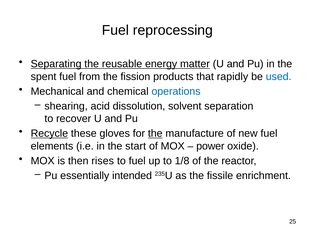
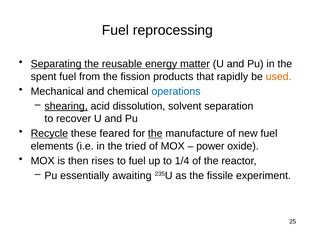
used colour: blue -> orange (279, 76)
shearing underline: none -> present (66, 106)
gloves: gloves -> feared (115, 133)
start: start -> tried (136, 146)
1/8: 1/8 -> 1/4 (182, 160)
intended: intended -> awaiting (132, 175)
enrichment: enrichment -> experiment (263, 175)
